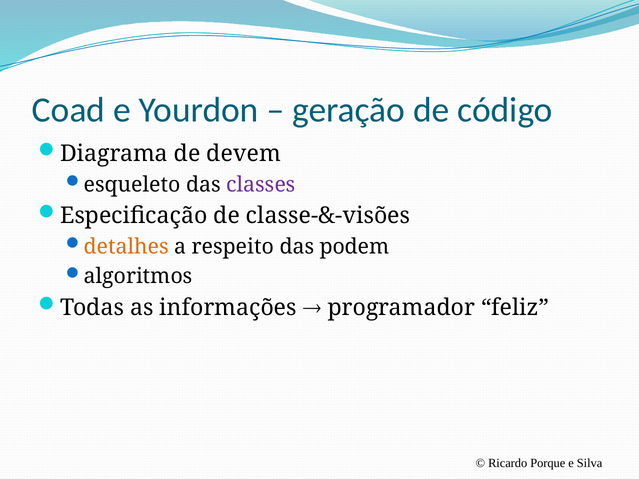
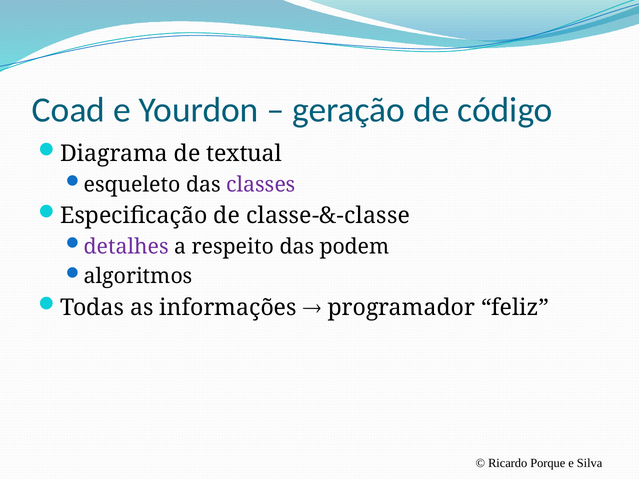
devem: devem -> textual (244, 154)
classe-&-visões: classe-&-visões -> classe-&-classe (328, 216)
detalhes colour: orange -> purple (126, 247)
